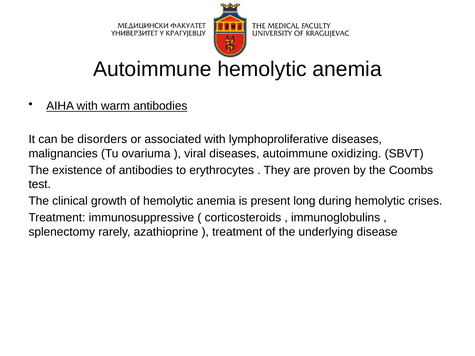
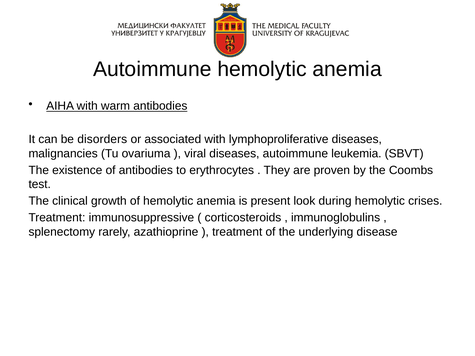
oxidizing: oxidizing -> leukemia (356, 154)
long: long -> look (304, 201)
